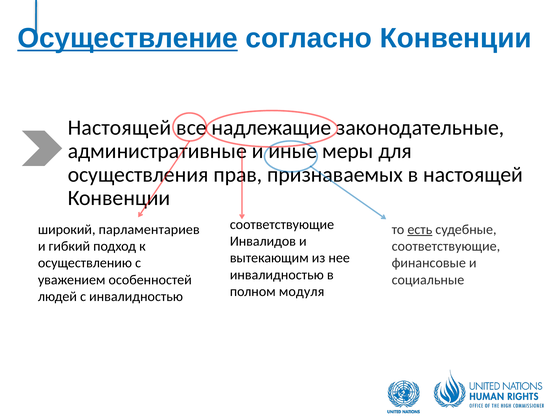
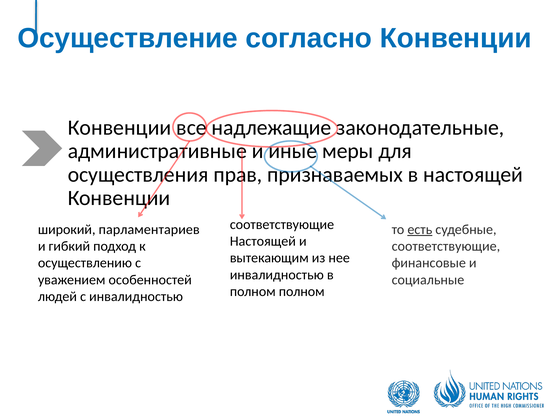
Осуществление underline: present -> none (128, 38)
Настоящей: Настоящей -> Конвенции (120, 128)
Инвалидов: Инвалидов -> Настоящей (263, 241)
полном модуля: модуля -> полном (302, 292)
